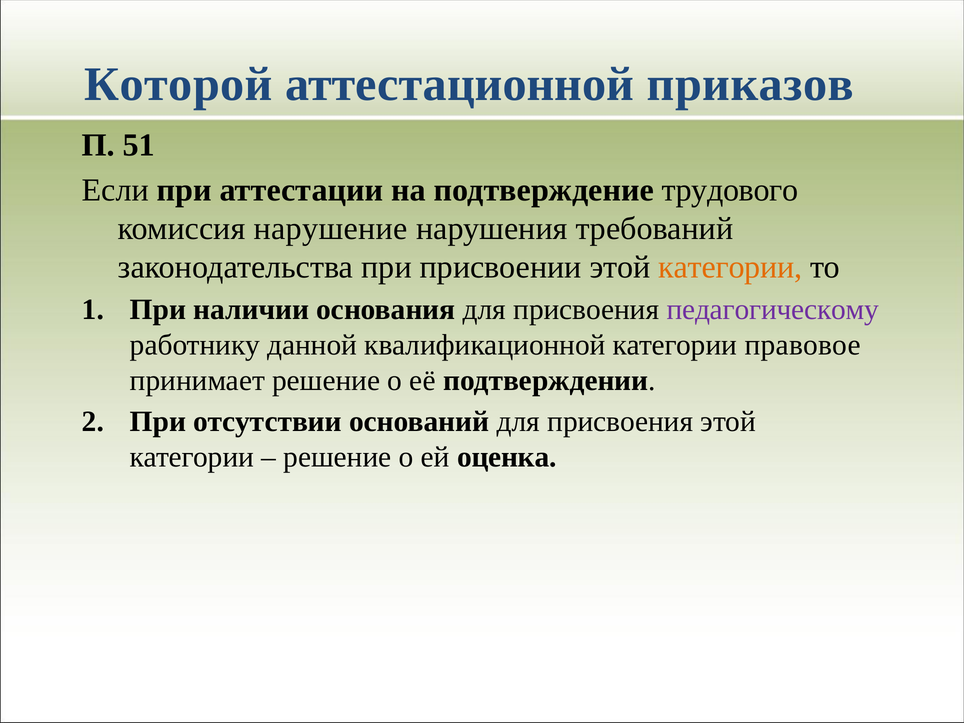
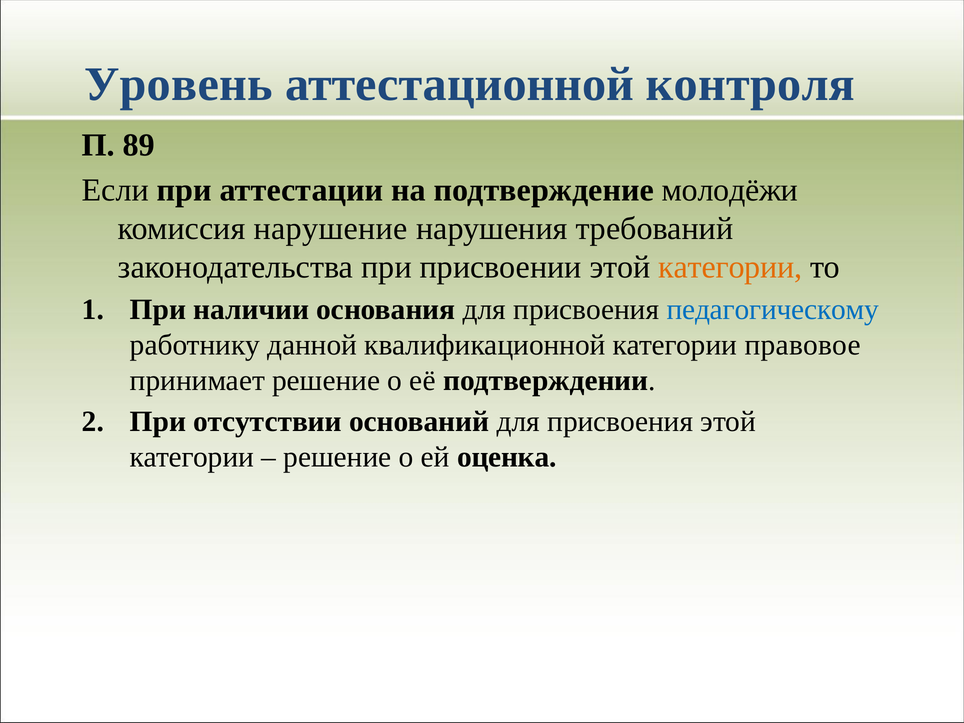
Которой: Которой -> Уровень (179, 84)
приказов: приказов -> контроля (750, 84)
51: 51 -> 89 (139, 145)
трудового: трудового -> молодёжи (730, 190)
педагогическому colour: purple -> blue (773, 310)
